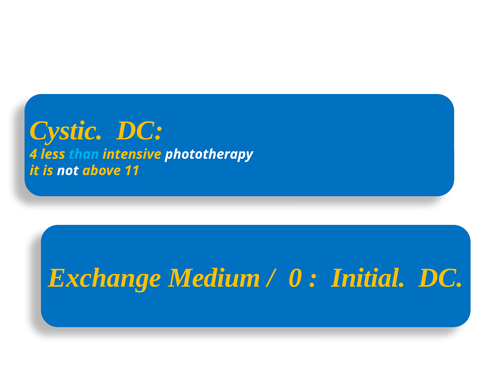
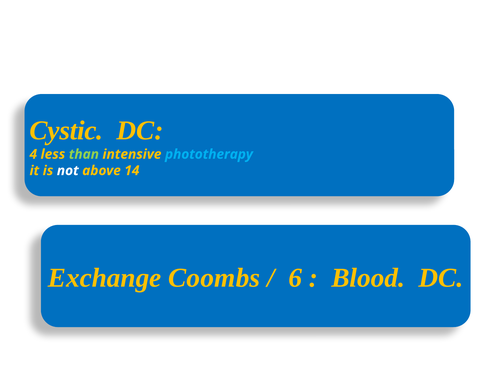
than colour: light blue -> light green (84, 154)
phototherapy colour: white -> light blue (209, 154)
11: 11 -> 14 (132, 171)
Medium: Medium -> Coombs (214, 278)
0: 0 -> 6 (295, 278)
Initial: Initial -> Blood (368, 278)
